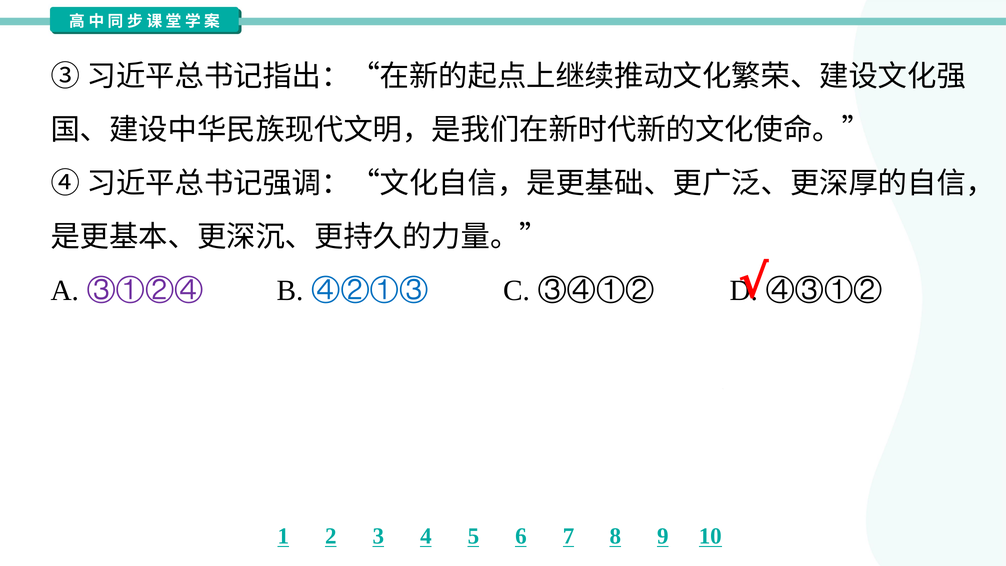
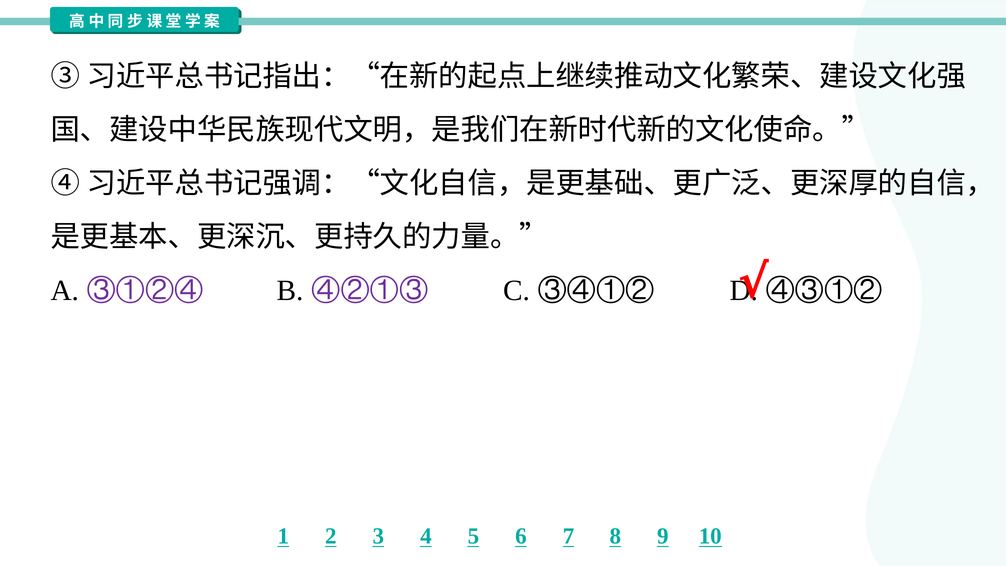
④②①③ colour: blue -> purple (370, 291)
